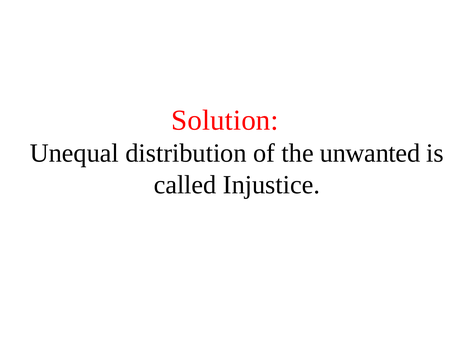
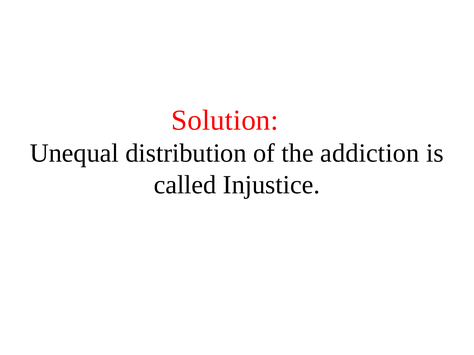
unwanted: unwanted -> addiction (370, 154)
